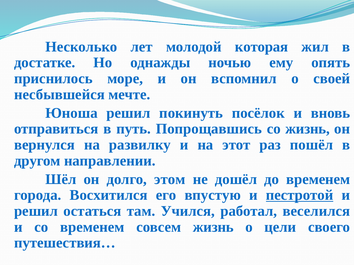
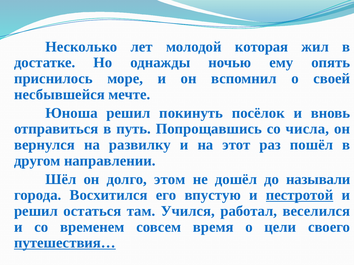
со жизнь: жизнь -> числа (307, 129)
до временем: временем -> называли (318, 180)
совсем жизнь: жизнь -> время (213, 227)
путешествия… underline: none -> present (65, 243)
